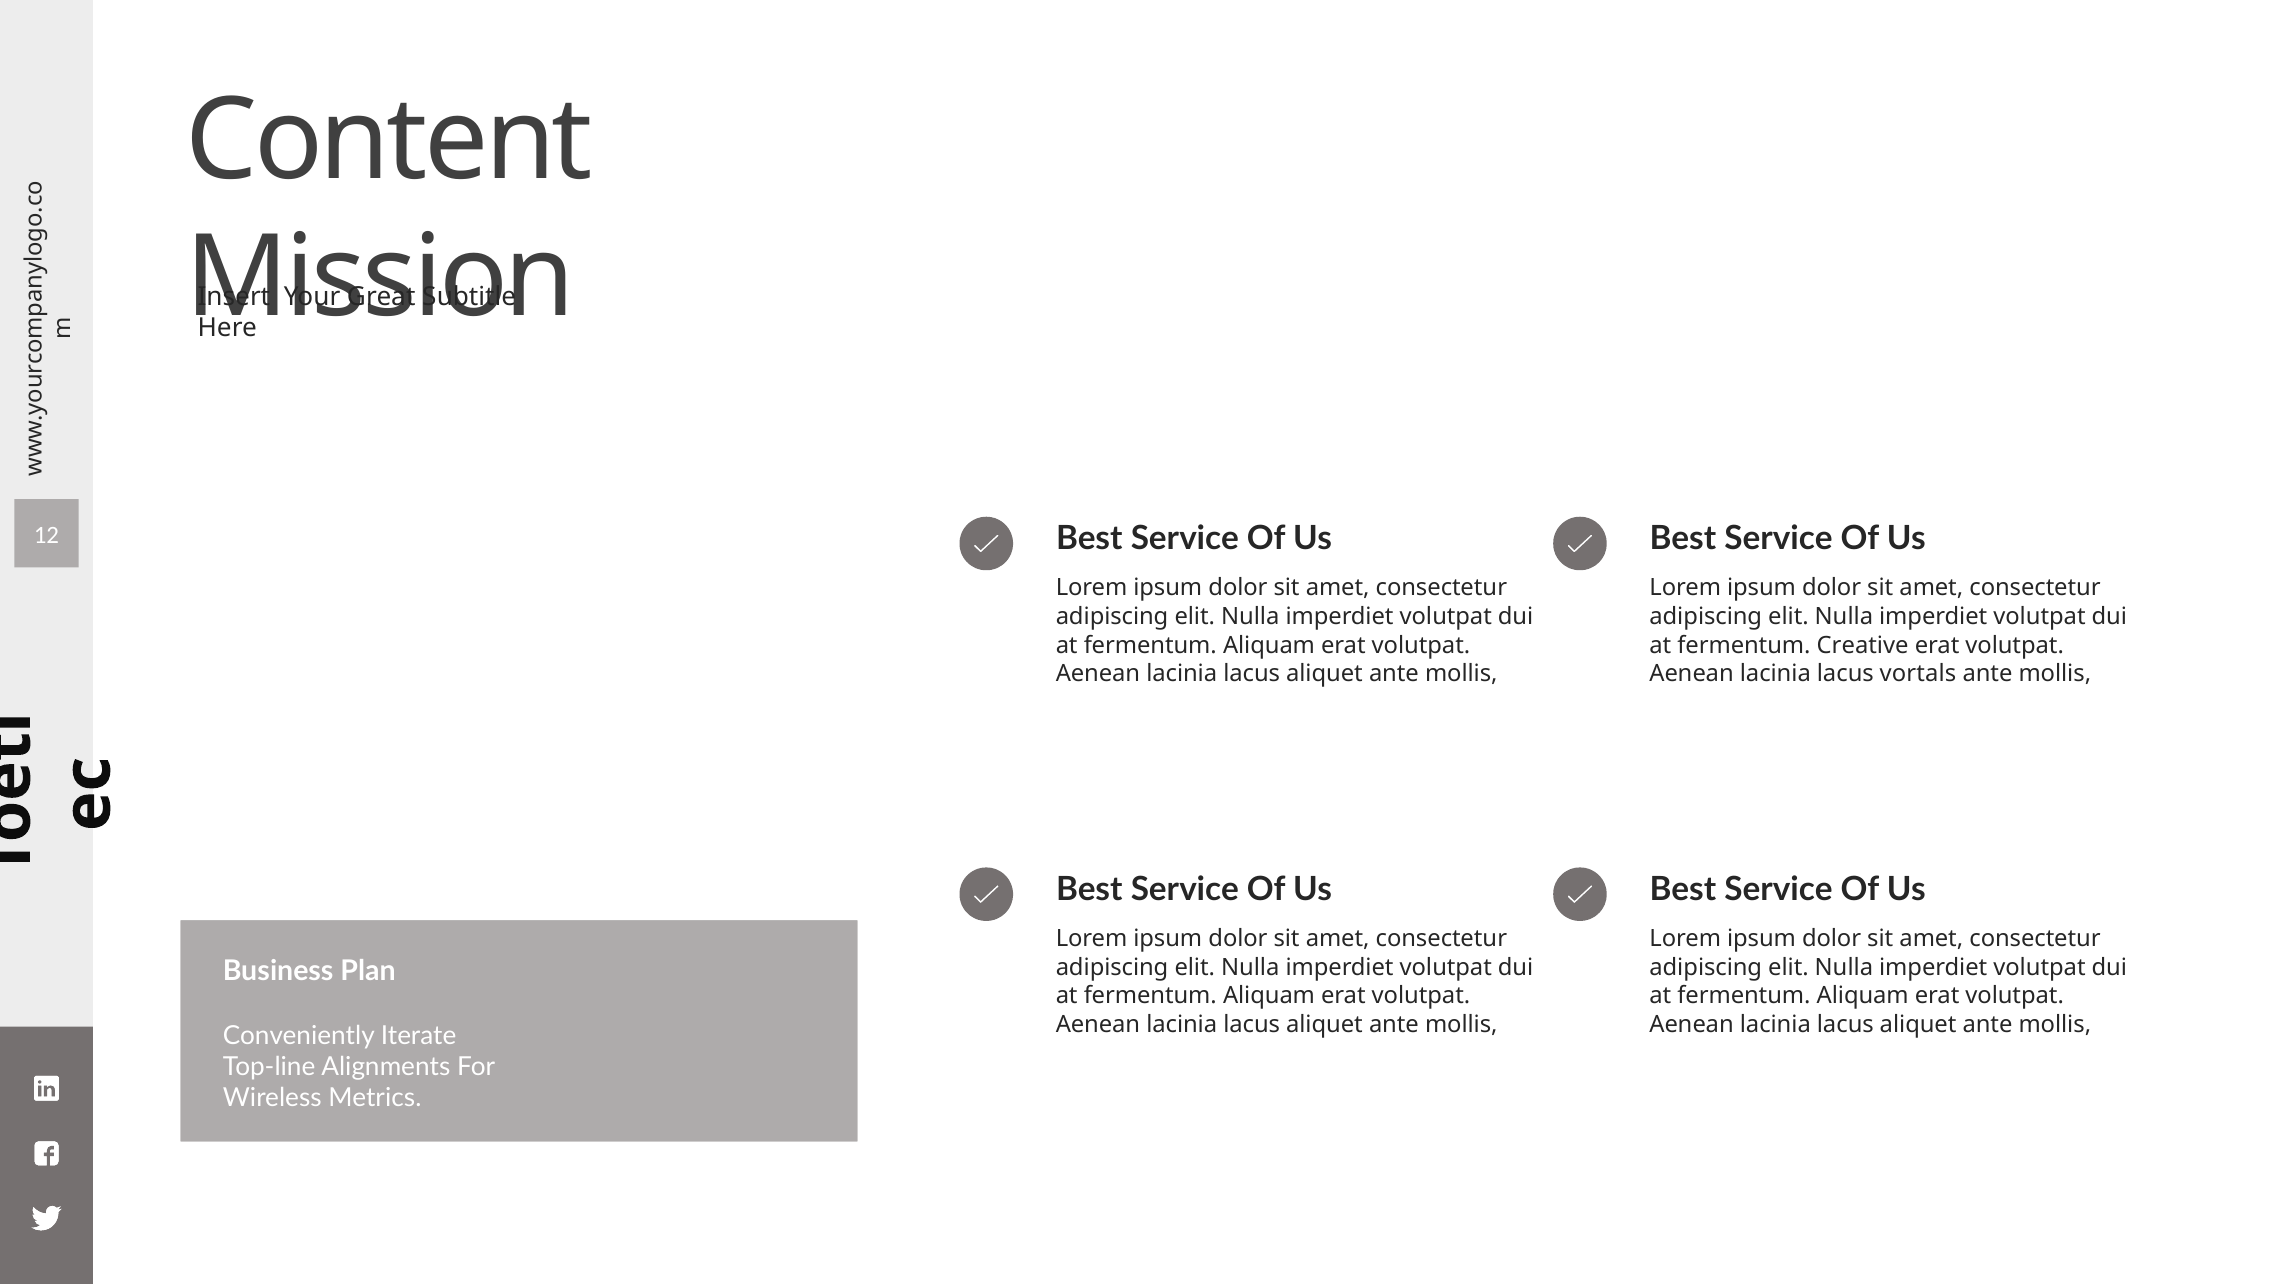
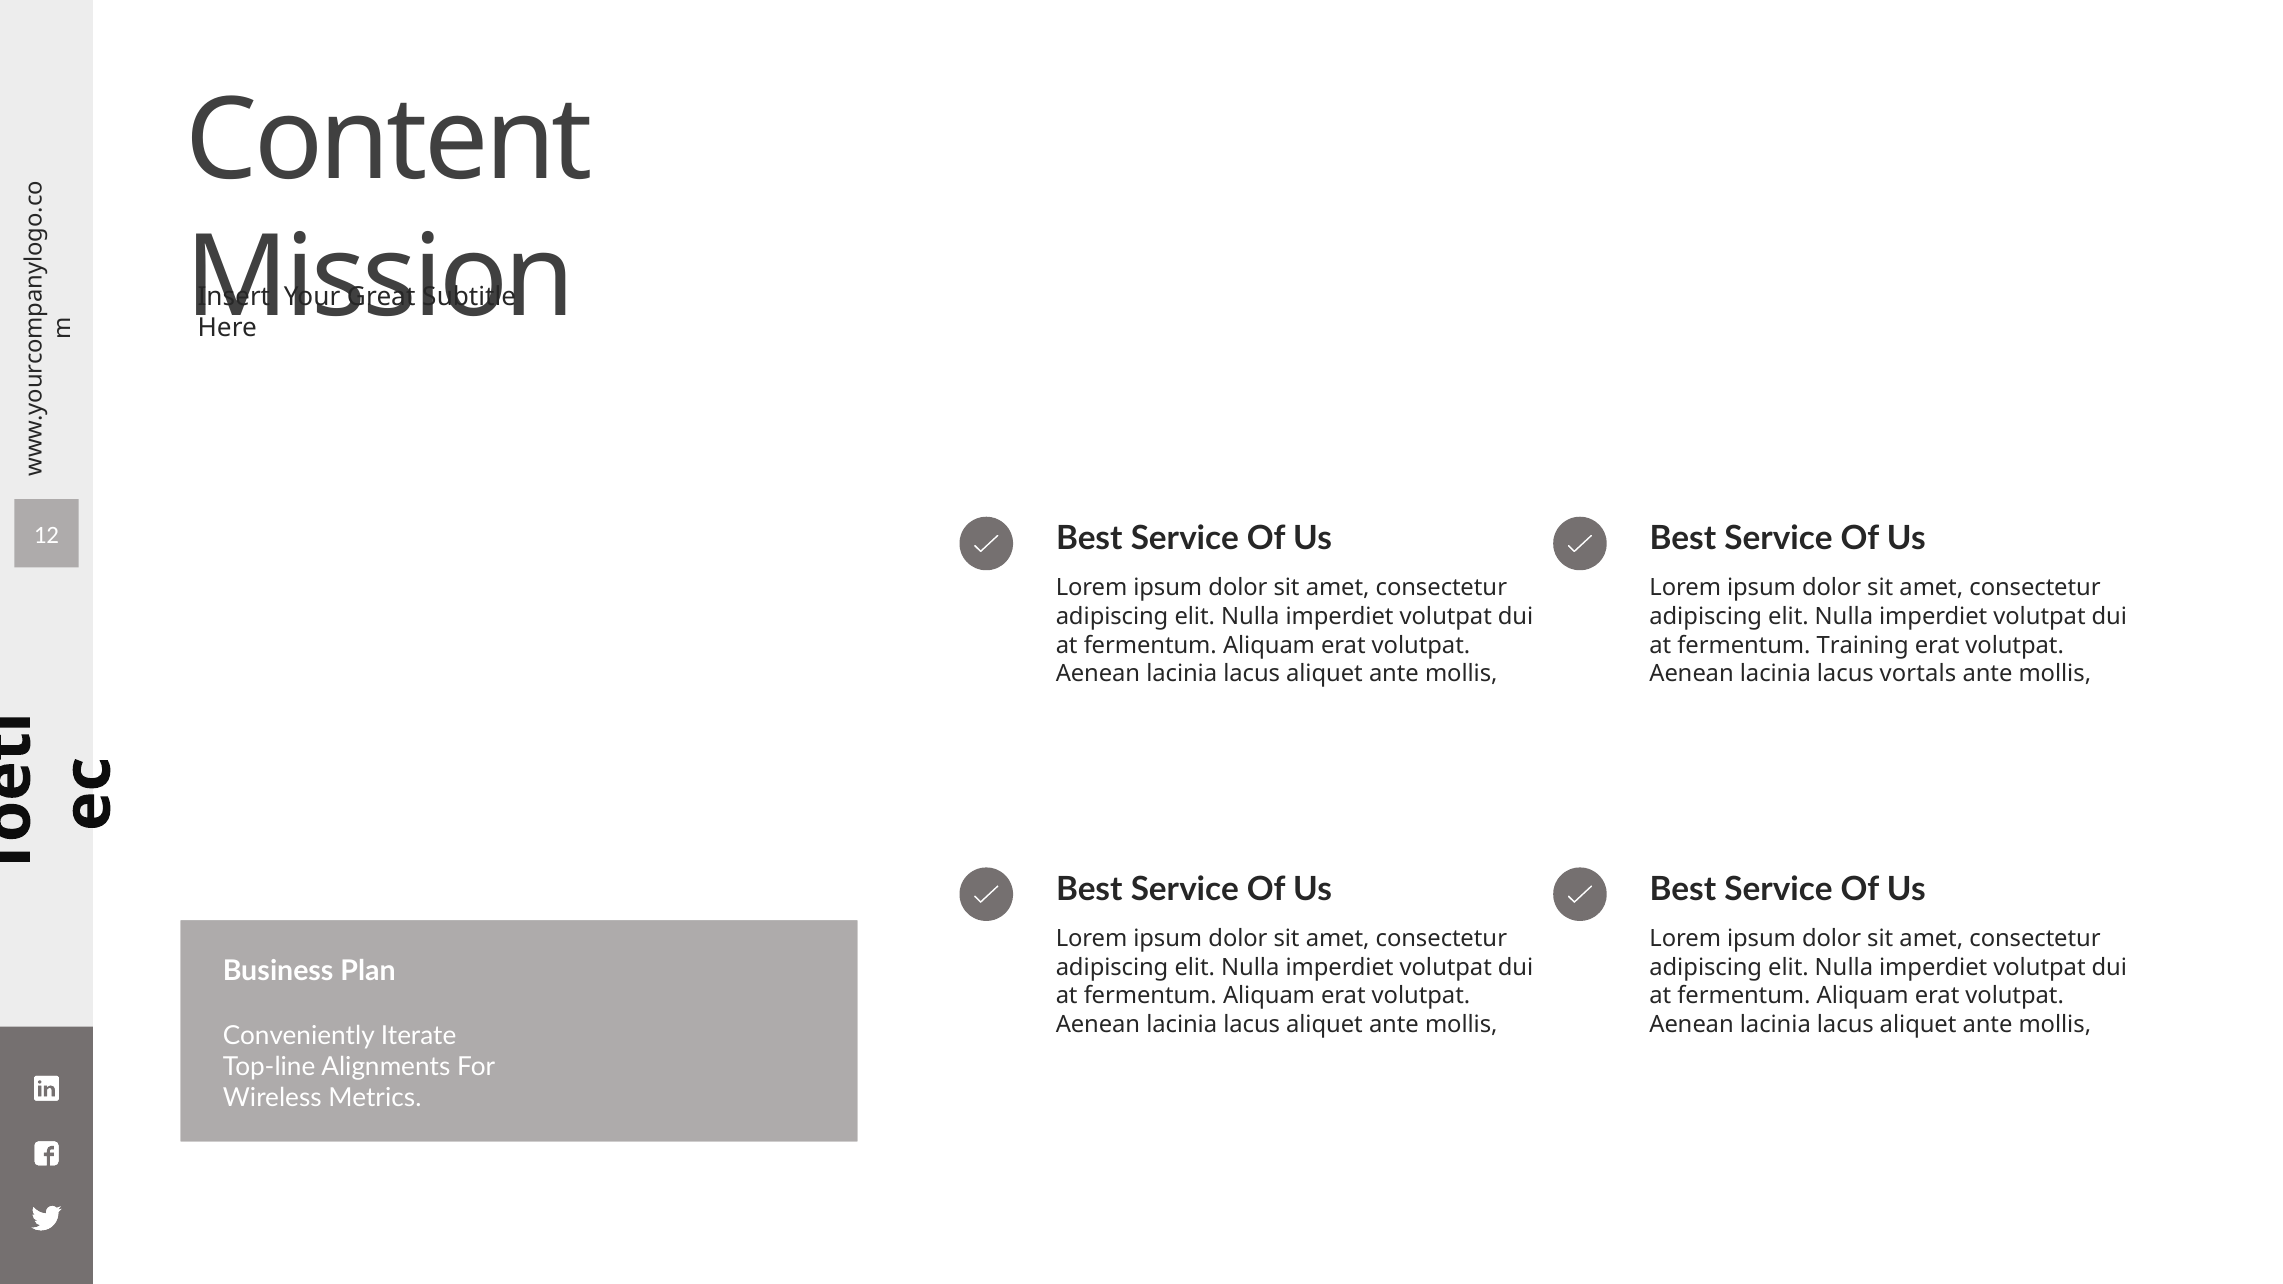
Creative: Creative -> Training (1863, 645)
